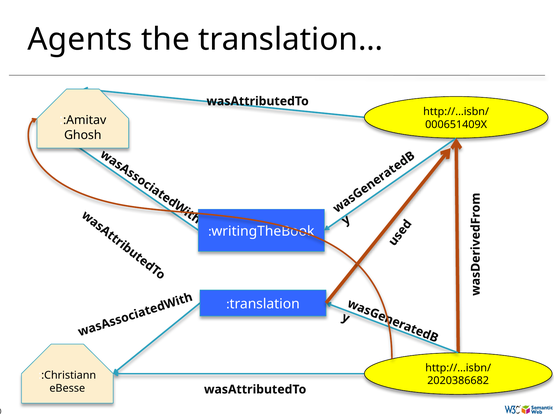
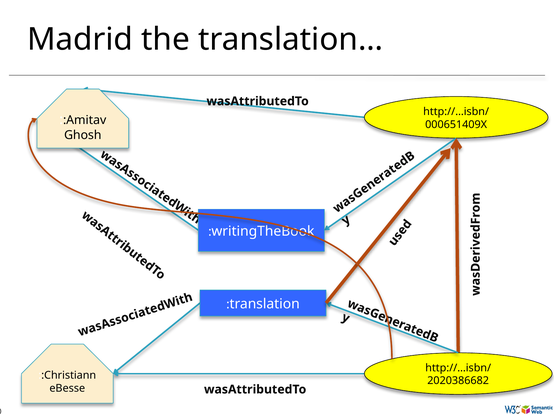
Agents: Agents -> Madrid (80, 39)
